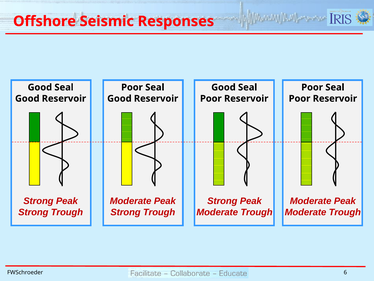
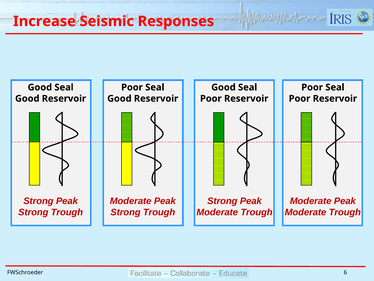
Offshore: Offshore -> Increase (44, 21)
